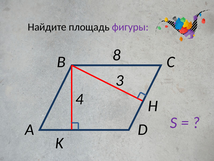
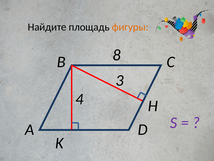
фигуры colour: purple -> orange (130, 27)
